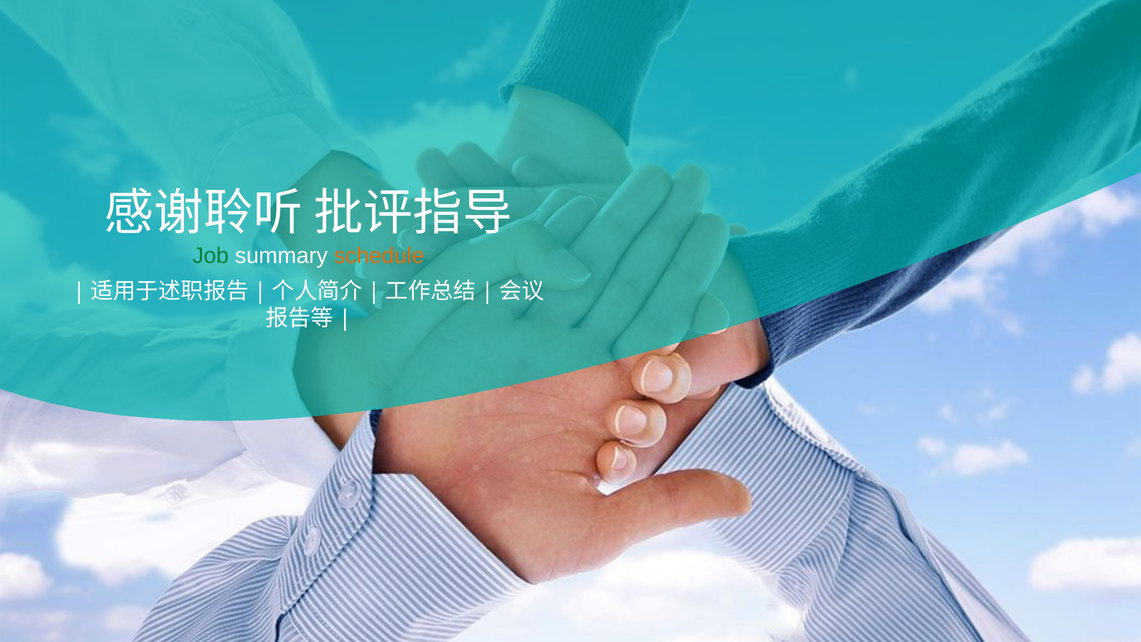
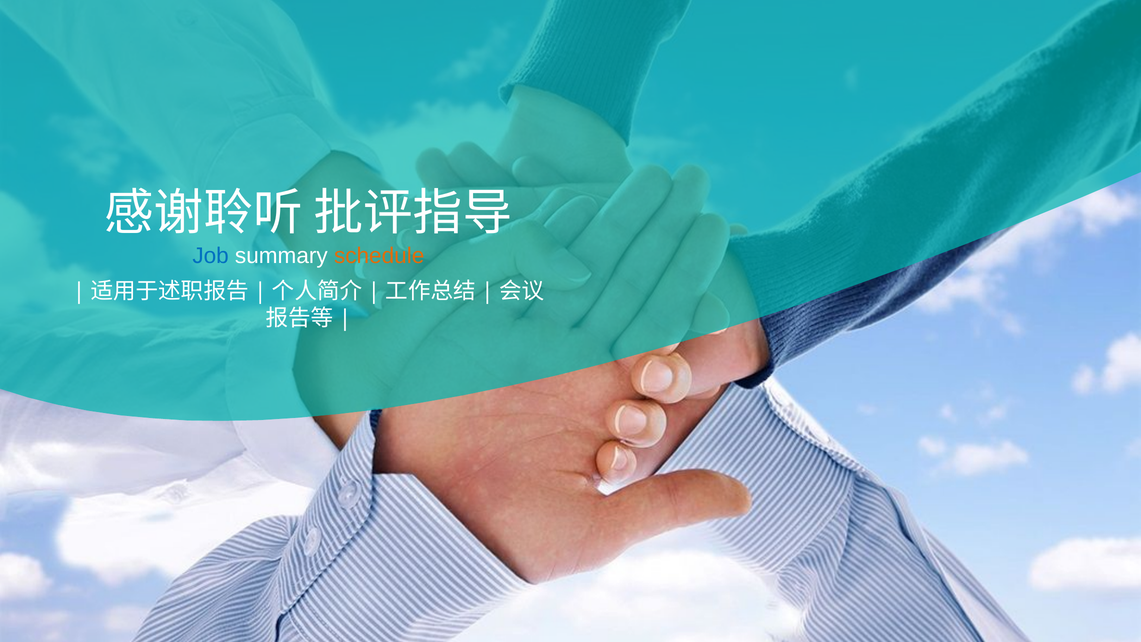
Job colour: green -> blue (211, 256)
